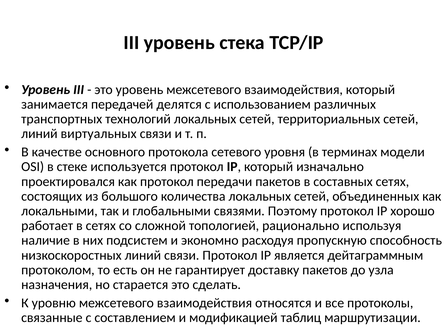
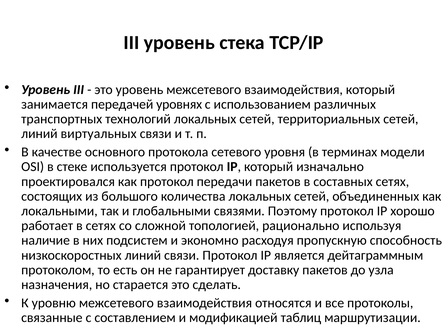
делятся: делятся -> уровнях (179, 104)
